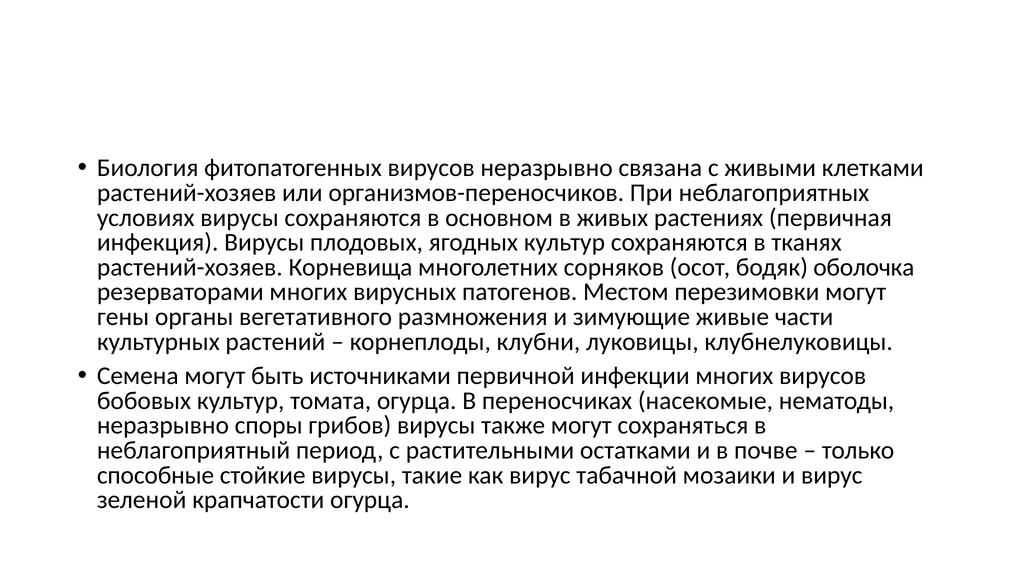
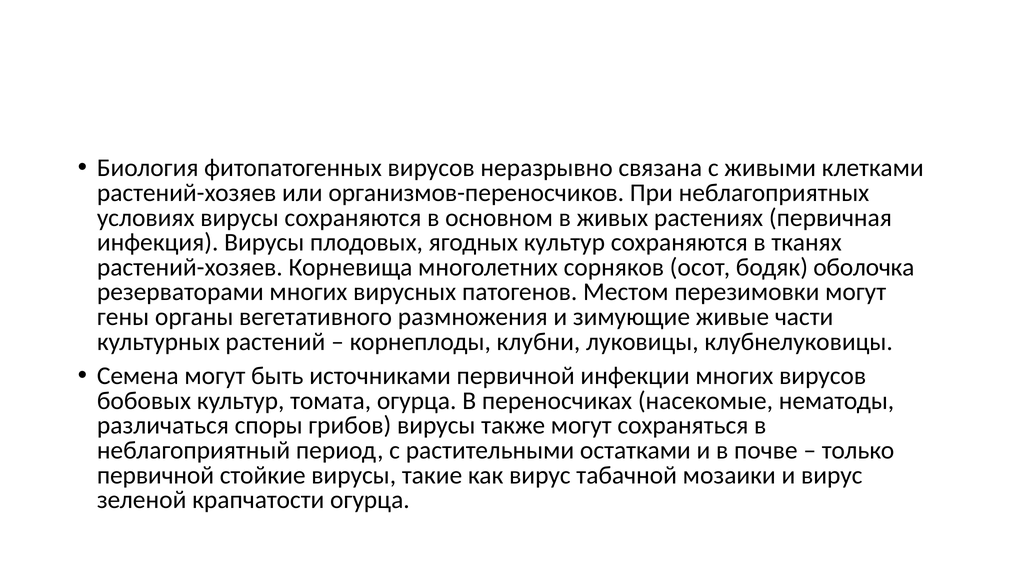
неразрывно: неразрывно -> различаться (163, 425)
способные: способные -> первичной (155, 475)
